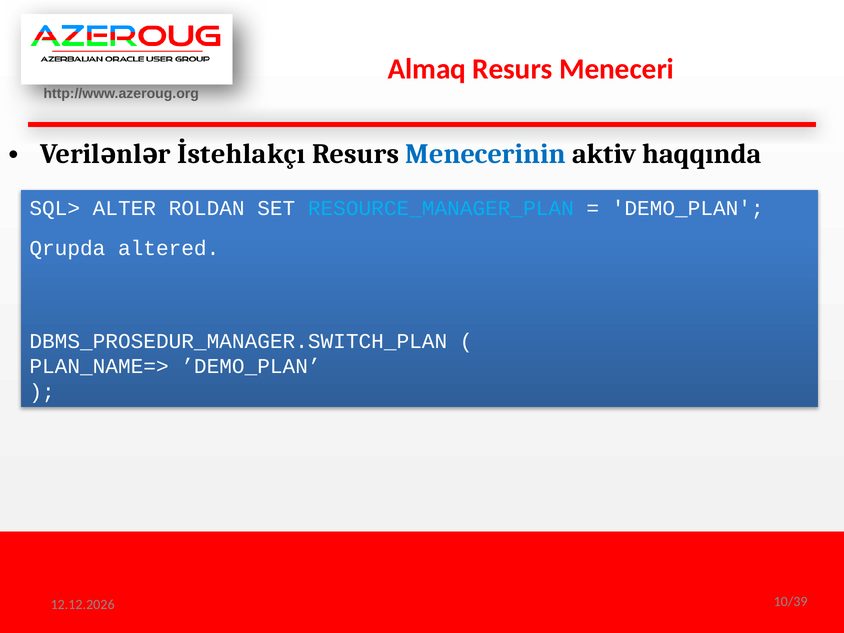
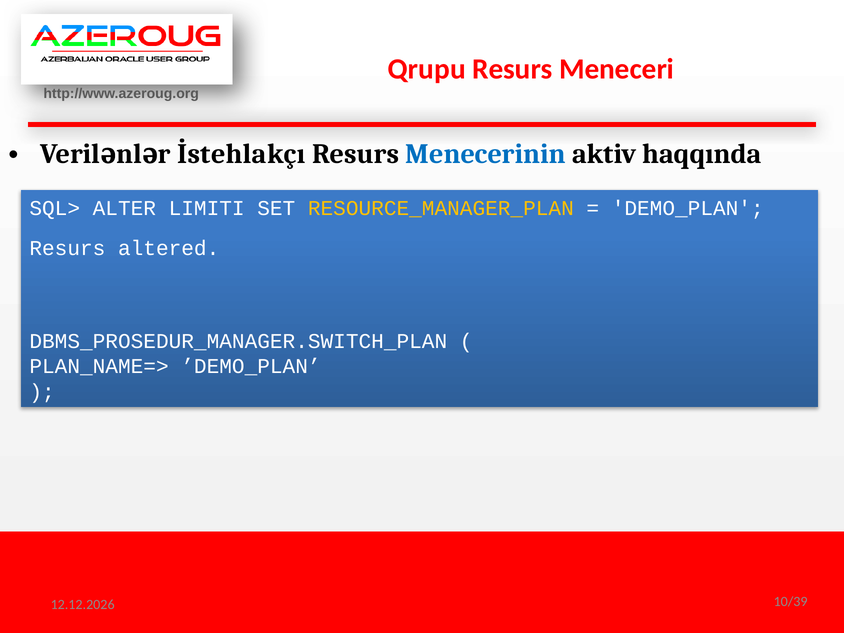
Almaq: Almaq -> Qrupu (427, 69)
ROLDAN: ROLDAN -> LIMITI (207, 208)
RESOURCE_MANAGER_PLAN colour: light blue -> yellow (441, 208)
Qrupda: Qrupda -> Resurs (67, 248)
